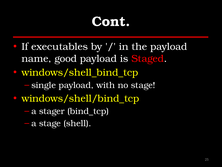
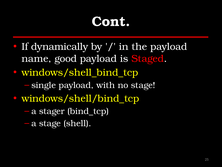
executables: executables -> dynamically (60, 47)
